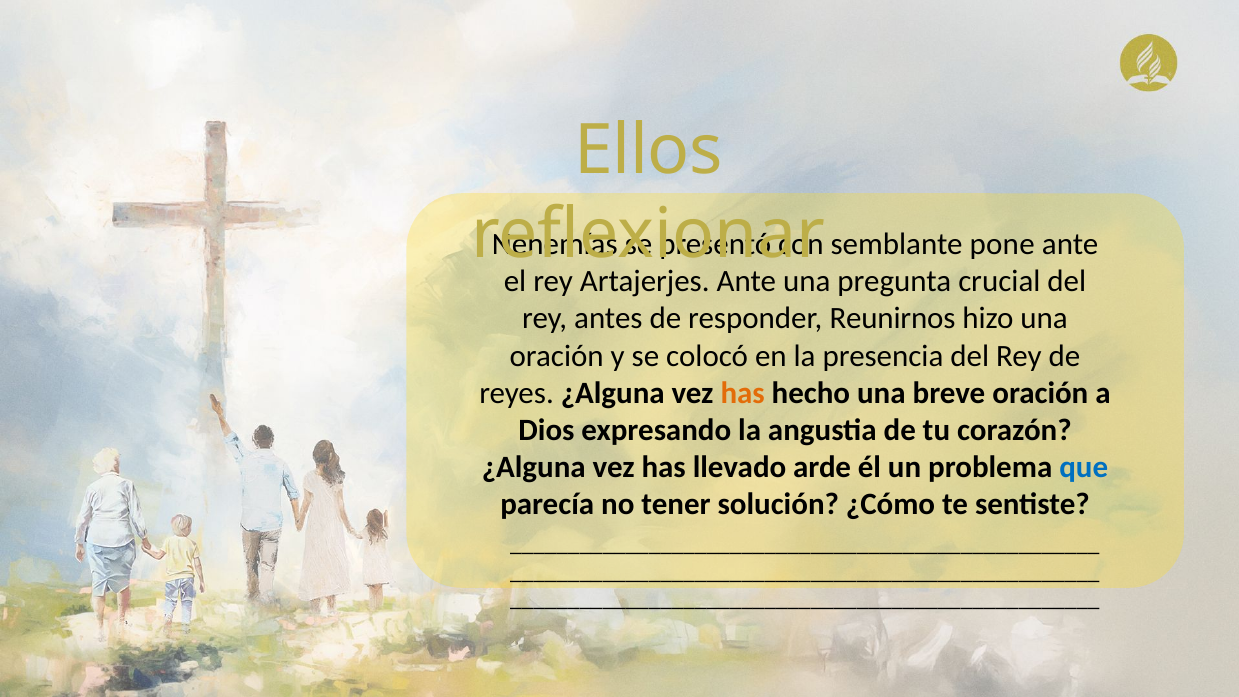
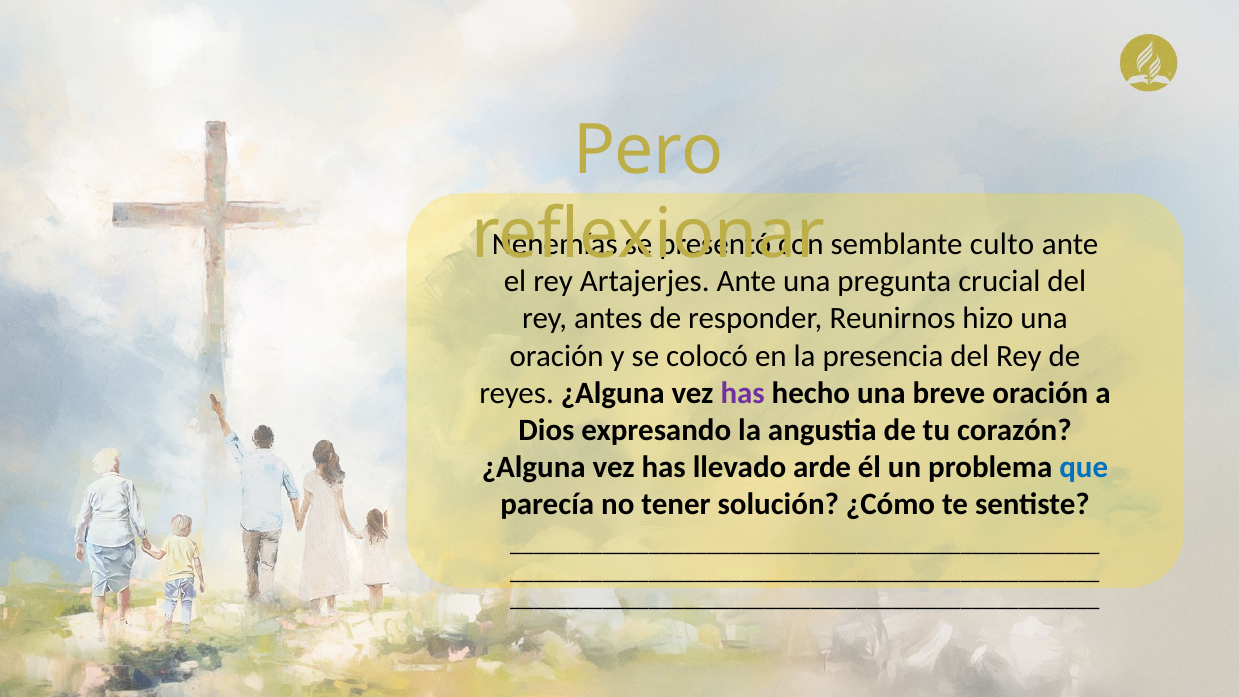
Ellos: Ellos -> Pero (649, 151)
pone: pone -> culto (1002, 244)
has colour: orange -> purple (743, 393)
